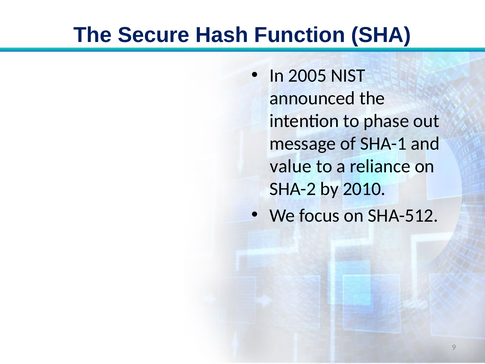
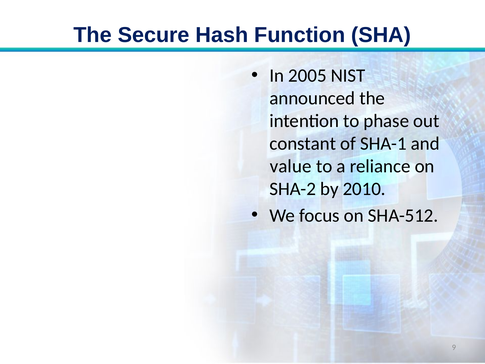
message: message -> constant (303, 144)
